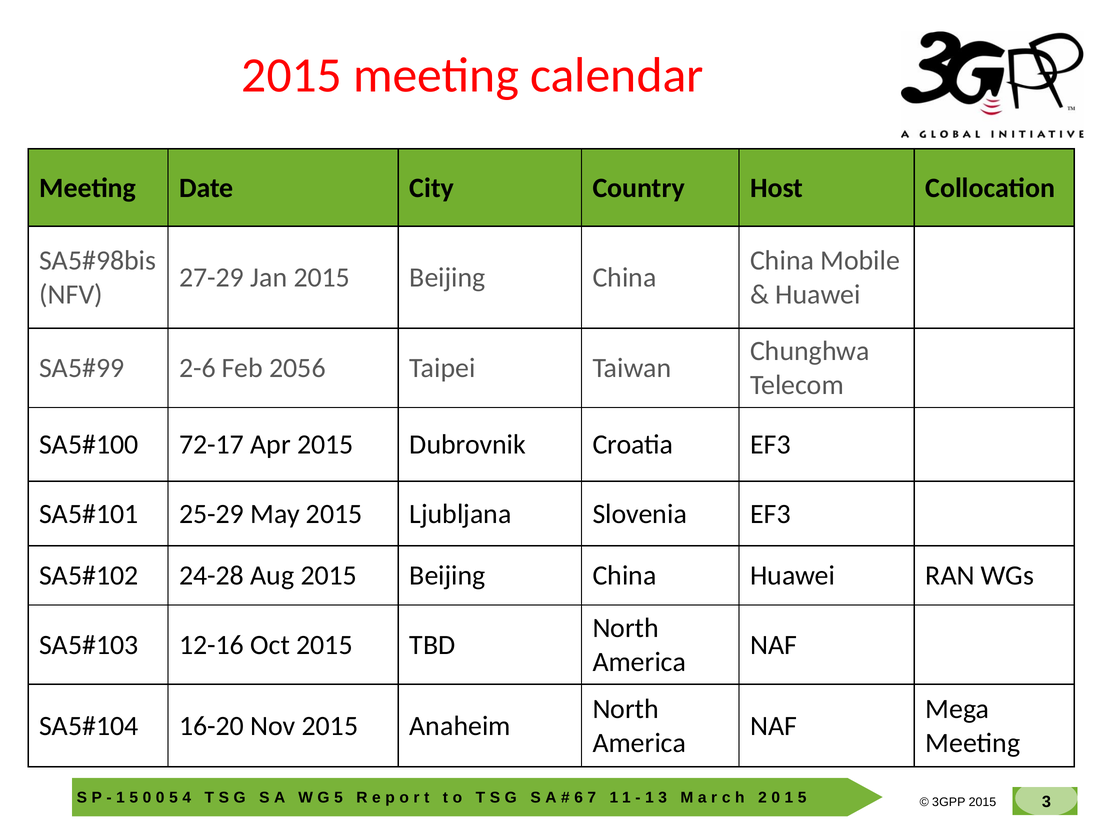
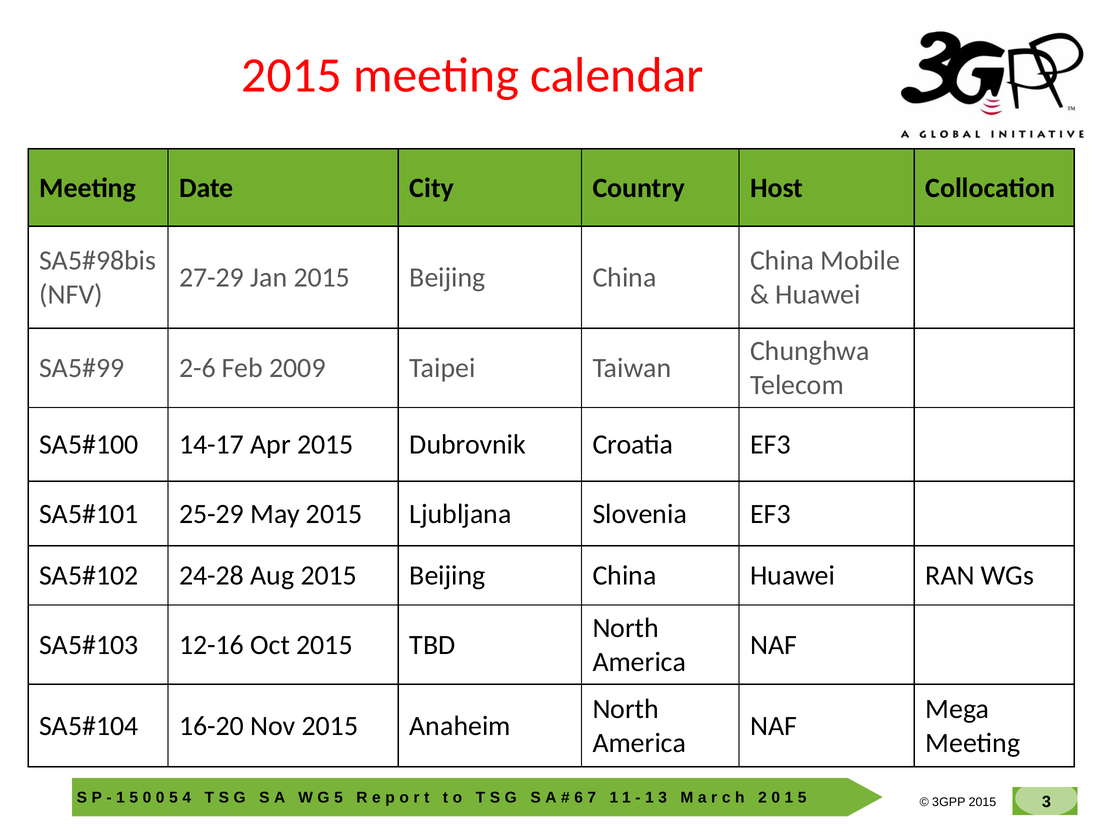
2056: 2056 -> 2009 (297, 368)
72-17: 72-17 -> 14-17 (212, 445)
